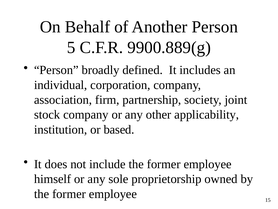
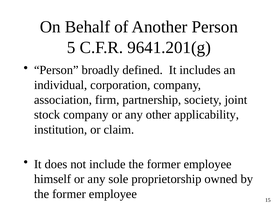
9900.889(g: 9900.889(g -> 9641.201(g (169, 47)
based: based -> claim (119, 129)
